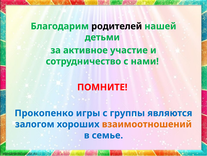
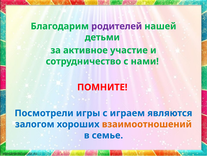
родителей colour: black -> purple (117, 26)
Прокопенко: Прокопенко -> Посмотрели (44, 113)
группы: группы -> играем (127, 113)
